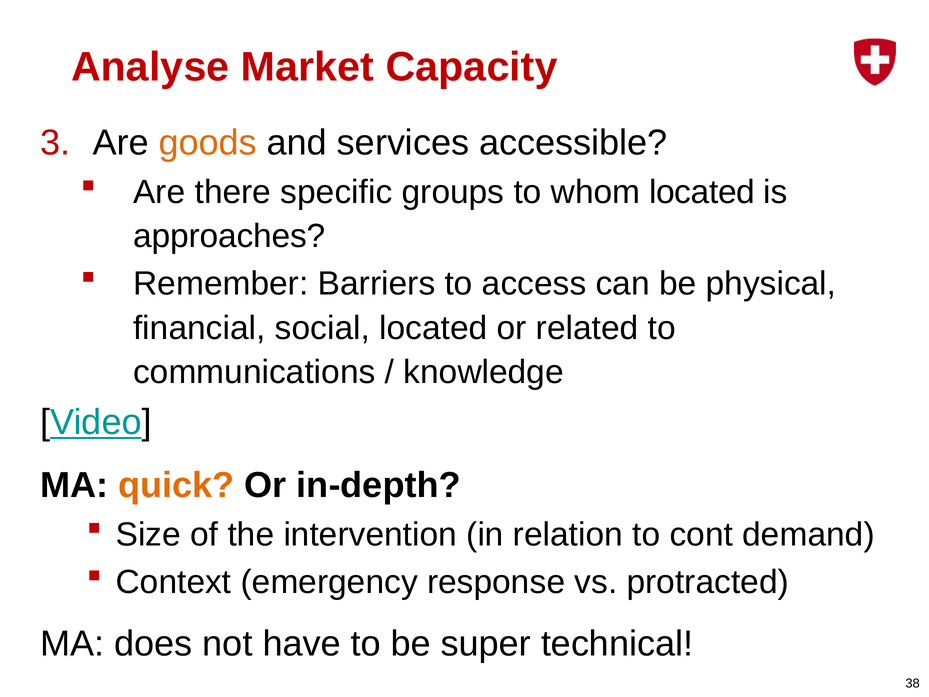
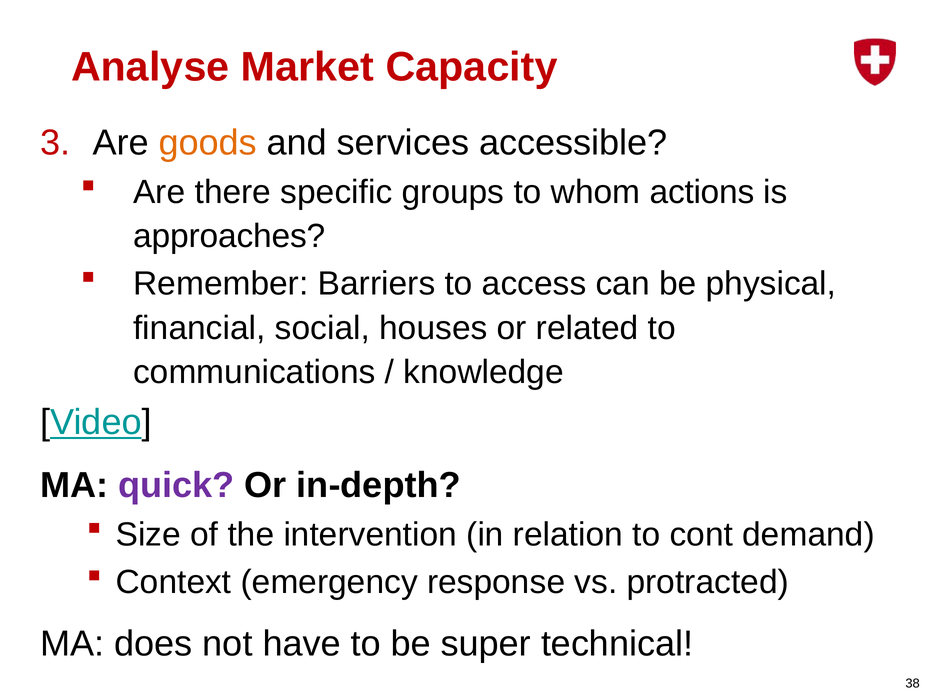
whom located: located -> actions (702, 192)
social located: located -> houses (433, 328)
quick colour: orange -> purple (176, 485)
